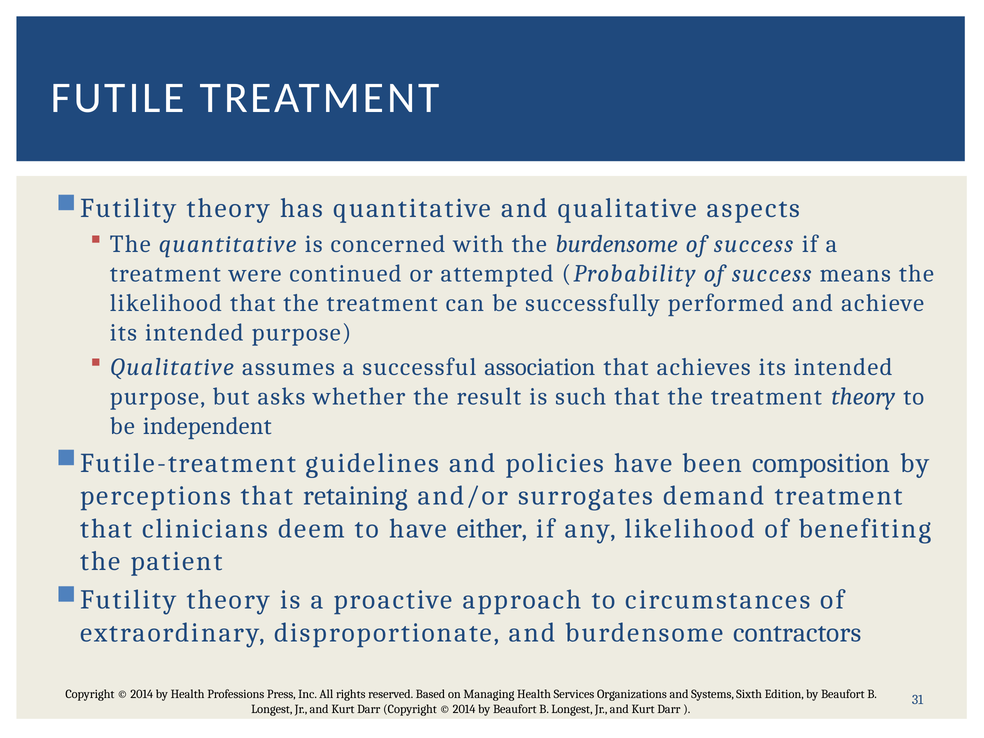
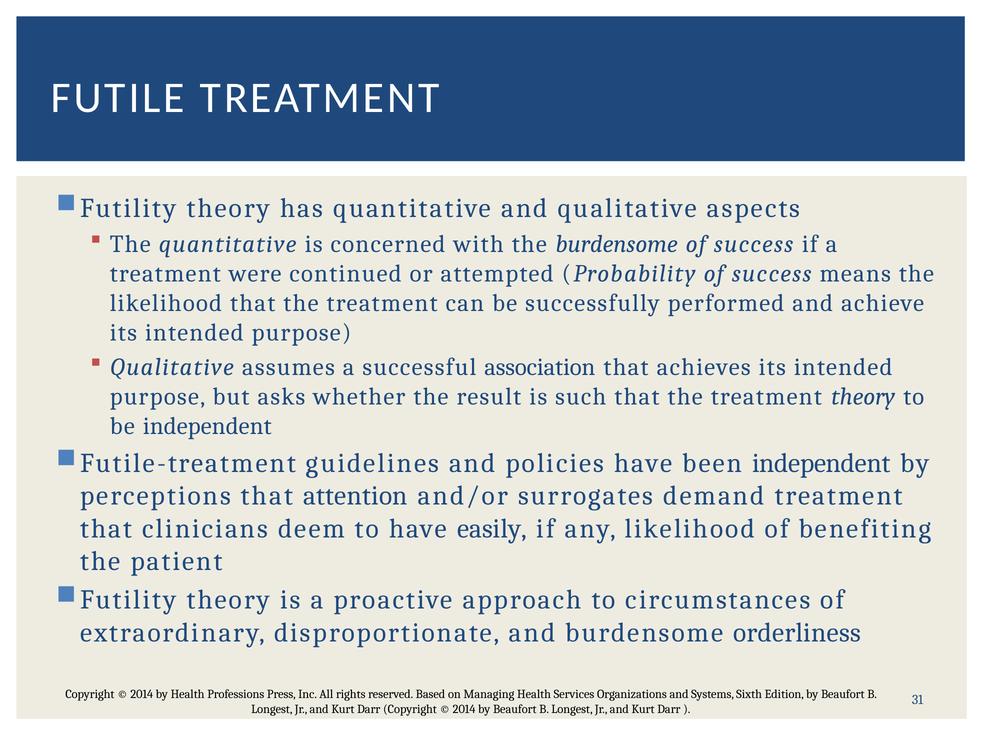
been composition: composition -> independent (821, 463)
retaining: retaining -> attention (355, 496)
either: either -> easily (492, 529)
contractors: contractors -> orderliness (797, 633)
